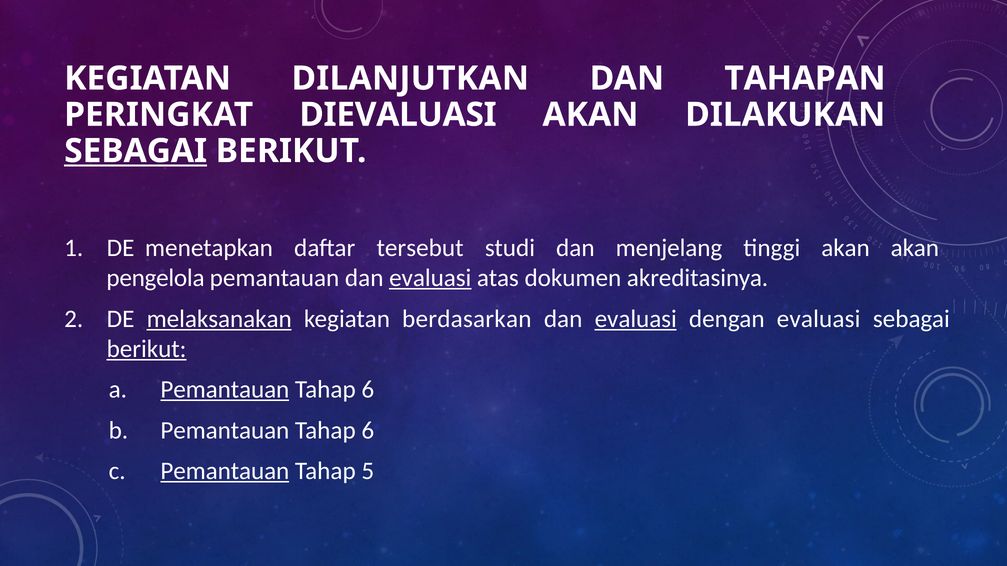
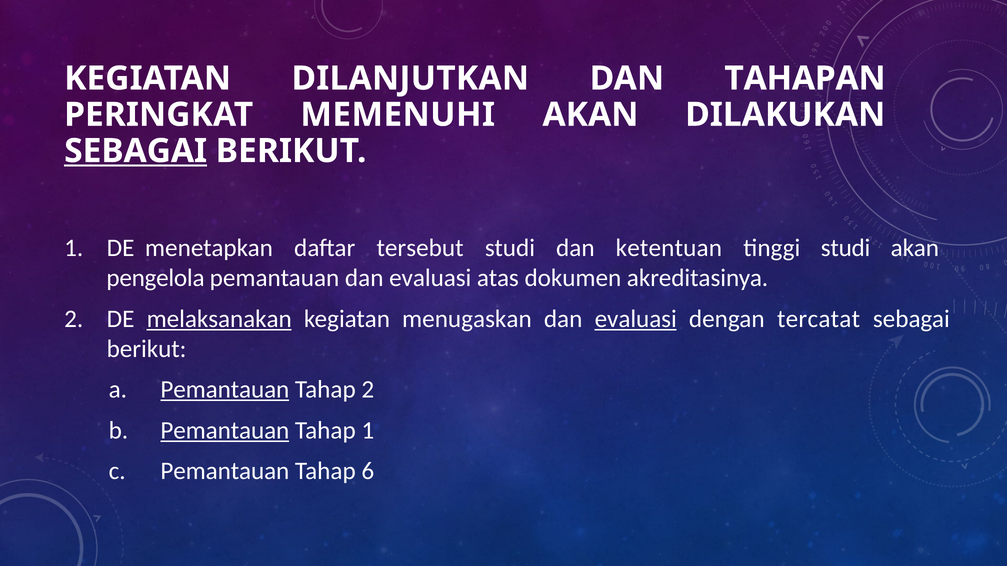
DIEVALUASI: DIEVALUASI -> MEMENUHI (398, 115)
menjelang: menjelang -> ketentuan (669, 248)
tinggi akan: akan -> studi (846, 248)
evaluasi underline: present -> none (430, 278)
berdasarkan: berdasarkan -> menugaskan (467, 319)
dengan evaluasi: evaluasi -> tercatat (819, 319)
berikut underline: present -> none (147, 349)
6: 6 -> 2 (368, 390)
Pemantauan underline: none -> present (225, 431)
6: 6 -> 1 (368, 431)
Pemantauan underline: present -> none (225, 471)
5: 5 -> 6 (368, 471)
